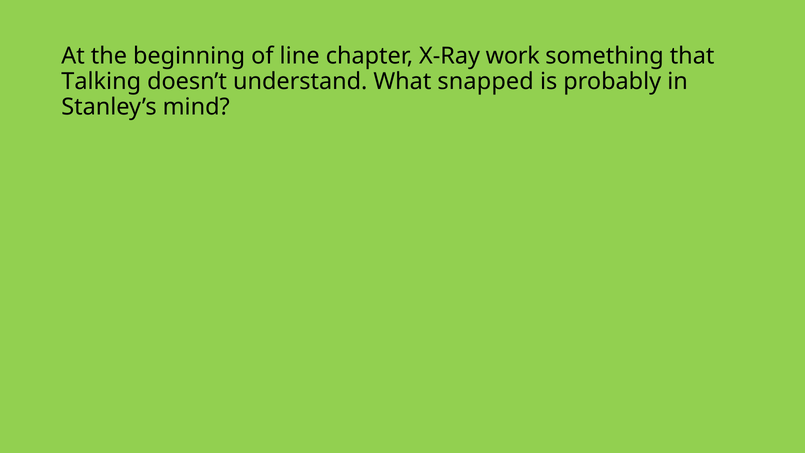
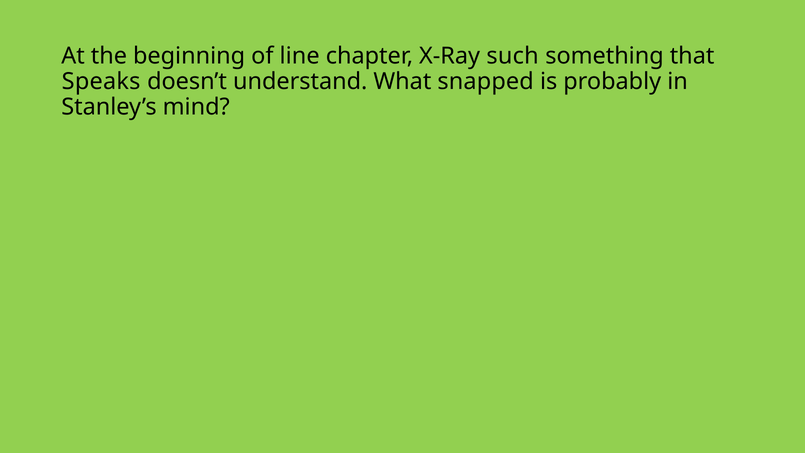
work: work -> such (513, 56)
Talking: Talking -> Speaks (101, 81)
